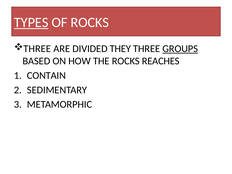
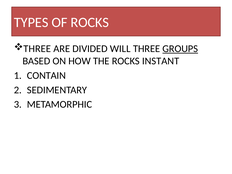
TYPES underline: present -> none (31, 22)
THEY: THEY -> WILL (120, 49)
REACHES: REACHES -> INSTANT (161, 61)
